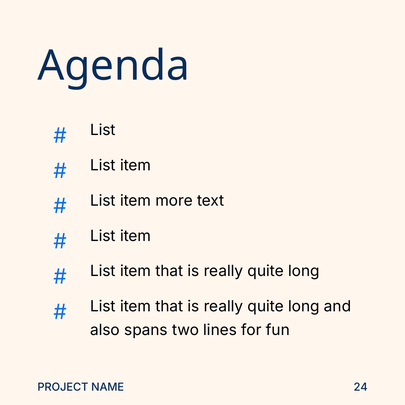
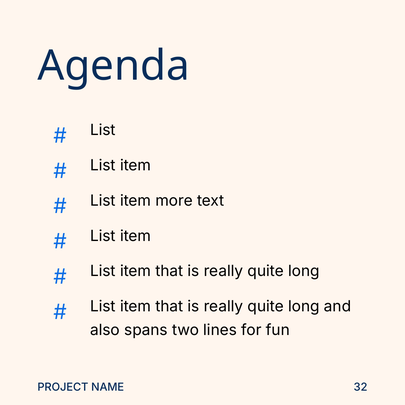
24: 24 -> 32 (361, 387)
